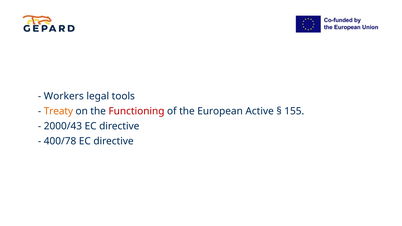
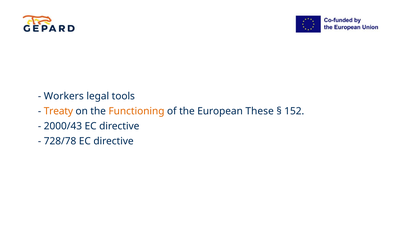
Functioning colour: red -> orange (136, 111)
Active: Active -> These (260, 111)
155: 155 -> 152 (294, 111)
400/78: 400/78 -> 728/78 (60, 141)
